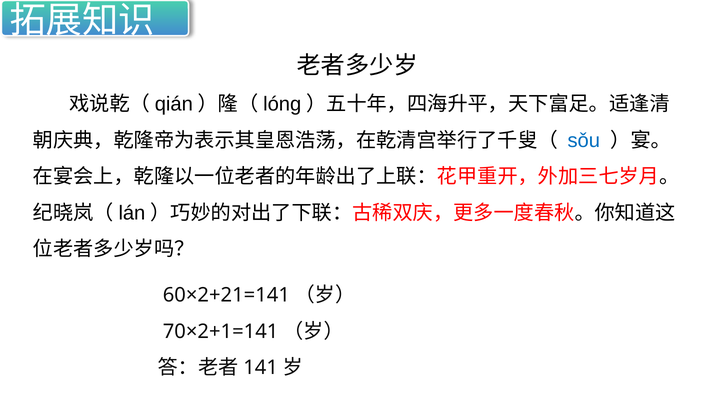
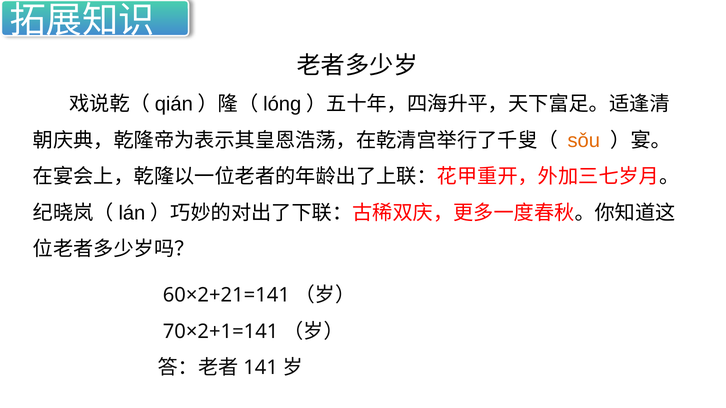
sǒu colour: blue -> orange (584, 141)
